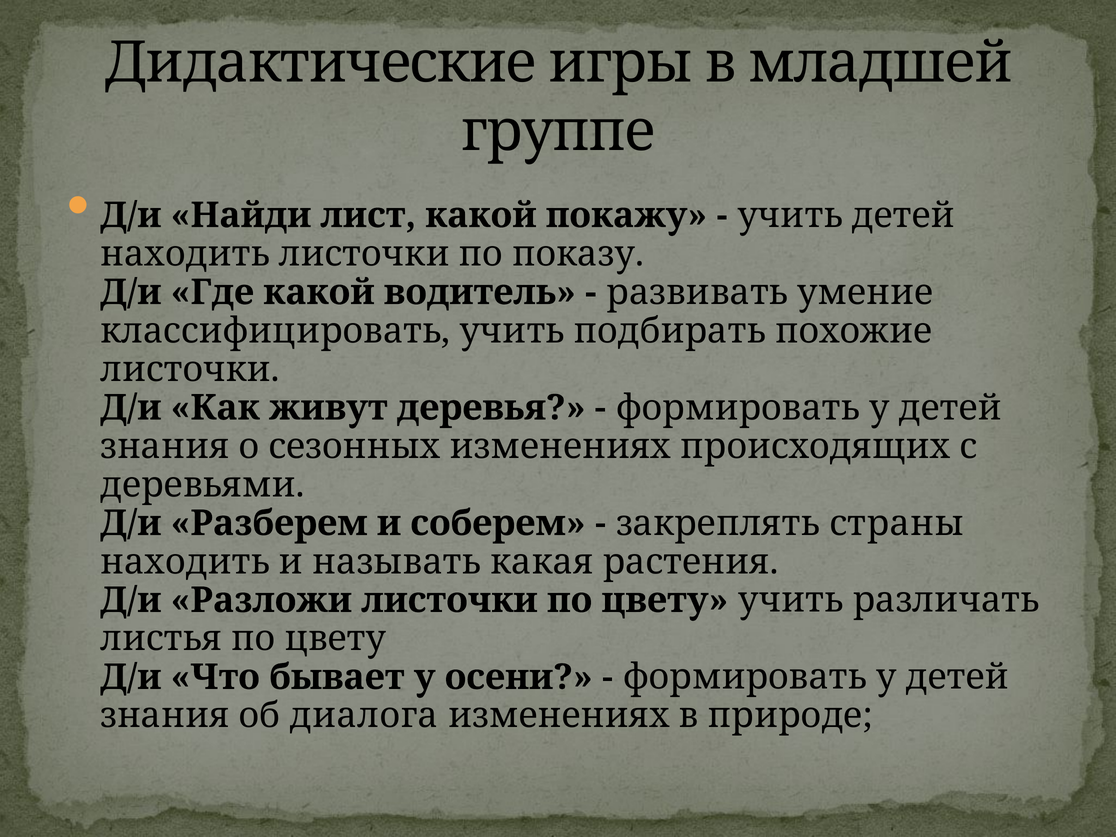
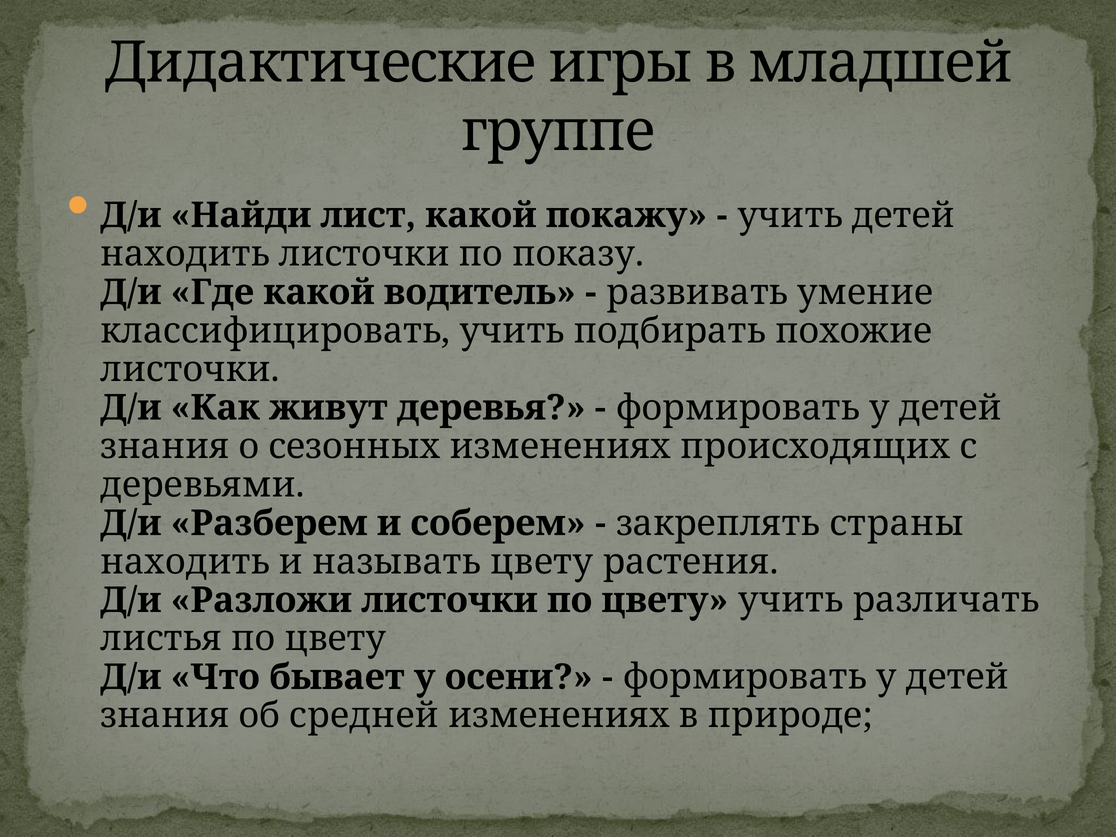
называть какая: какая -> цвету (542, 562)
диалога: диалога -> средней (364, 716)
